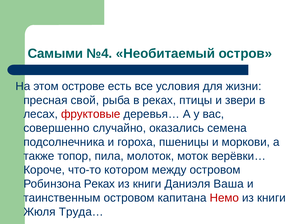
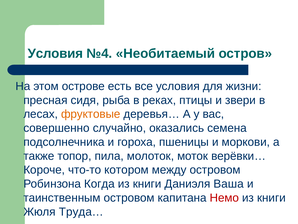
Самыми: Самыми -> Условия (55, 53)
свой: свой -> сидя (85, 100)
фруктовые colour: red -> orange (91, 114)
Робинзона Реках: Реках -> Когда (99, 183)
